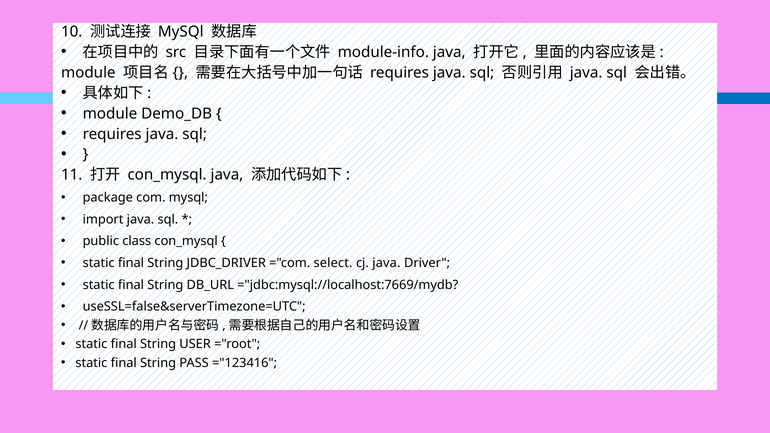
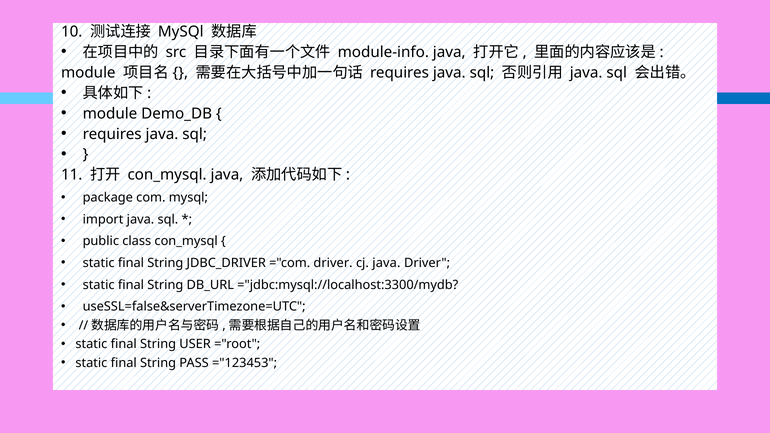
="com select: select -> driver (333, 263)
="jdbc:mysql://localhost:7669/mydb: ="jdbc:mysql://localhost:7669/mydb -> ="jdbc:mysql://localhost:3300/mydb (348, 285)
="123416: ="123416 -> ="123453 (245, 363)
